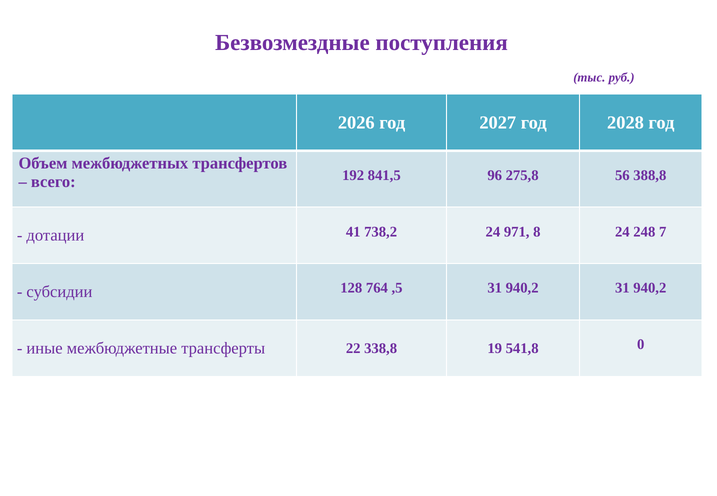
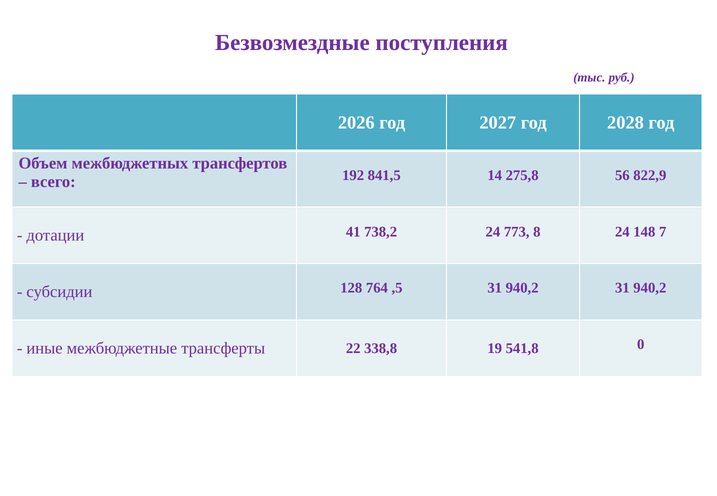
96: 96 -> 14 (495, 175)
388,8: 388,8 -> 822,9 (650, 175)
971: 971 -> 773 (517, 232)
248: 248 -> 148 (644, 232)
